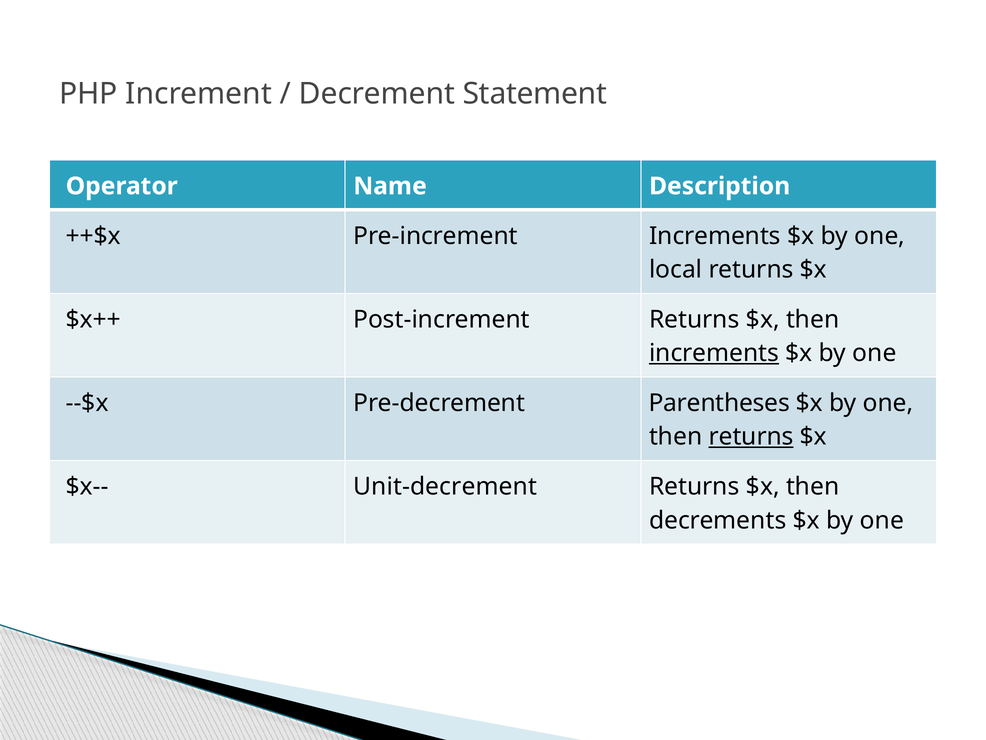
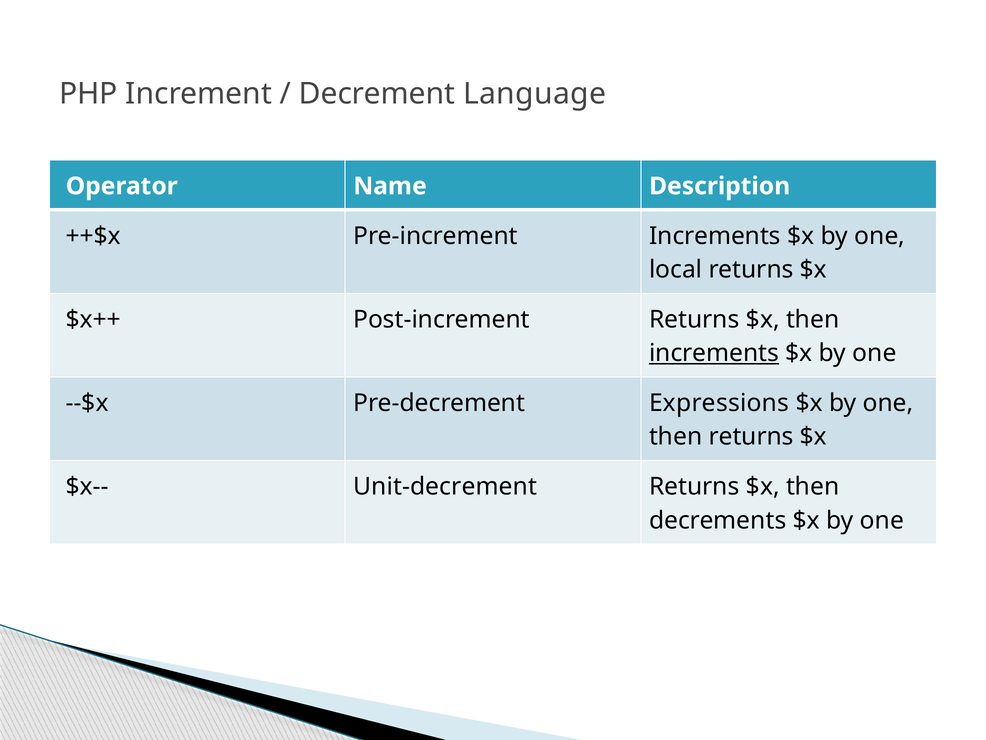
Statement: Statement -> Language (535, 94)
Parentheses: Parentheses -> Expressions (719, 403)
returns underline: present -> none (751, 437)
